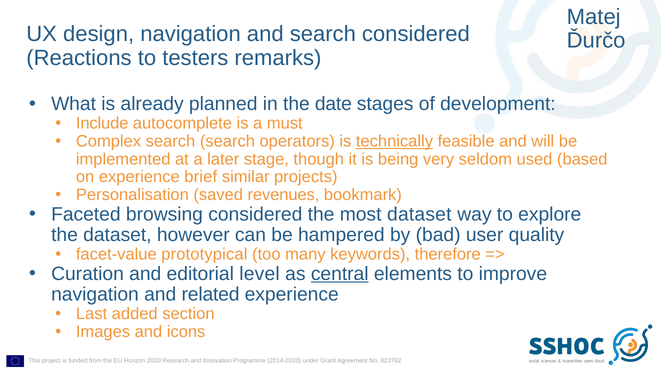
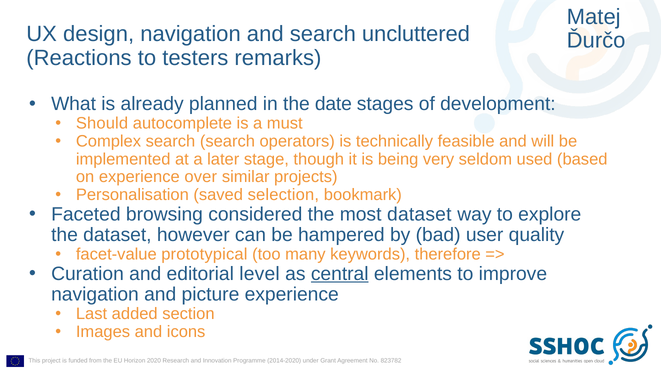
search considered: considered -> uncluttered (416, 34)
Include: Include -> Should (102, 123)
technically underline: present -> none (394, 141)
brief: brief -> over (201, 177)
revenues: revenues -> selection (283, 195)
related: related -> picture (210, 294)
